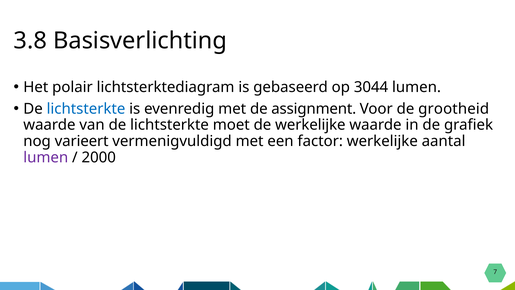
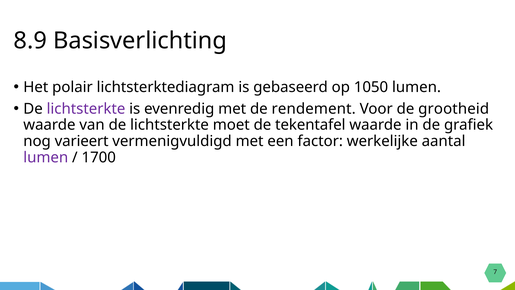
3.8: 3.8 -> 8.9 (30, 41)
3044: 3044 -> 1050 (371, 87)
lichtsterkte colour: blue -> purple (86, 109)
assignment: assignment -> rendement (314, 109)
de werkelijke: werkelijke -> tekentafel (310, 125)
2000: 2000 -> 1700 (99, 157)
